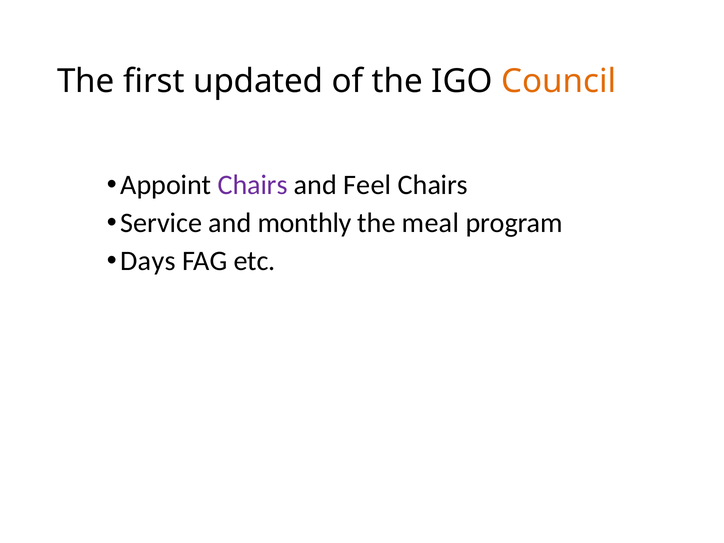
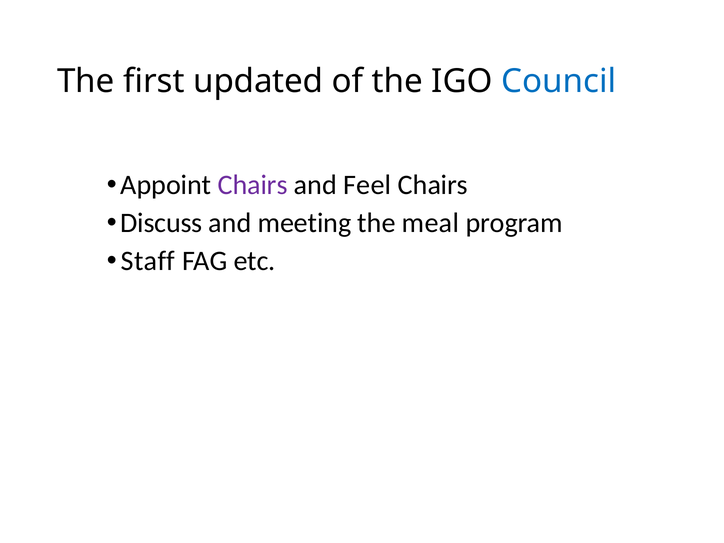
Council colour: orange -> blue (559, 81)
Service: Service -> Discuss (161, 223)
monthly: monthly -> meeting (305, 223)
Days: Days -> Staff (148, 261)
